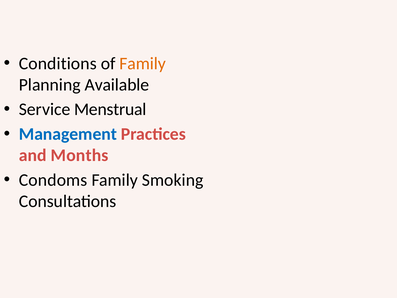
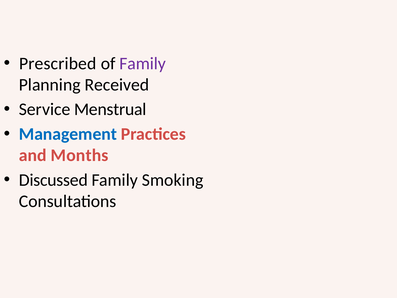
Conditions: Conditions -> Prescribed (58, 63)
Family colour: orange -> purple (143, 63)
Available: Available -> Received (117, 85)
Condoms: Condoms -> Discussed (53, 180)
